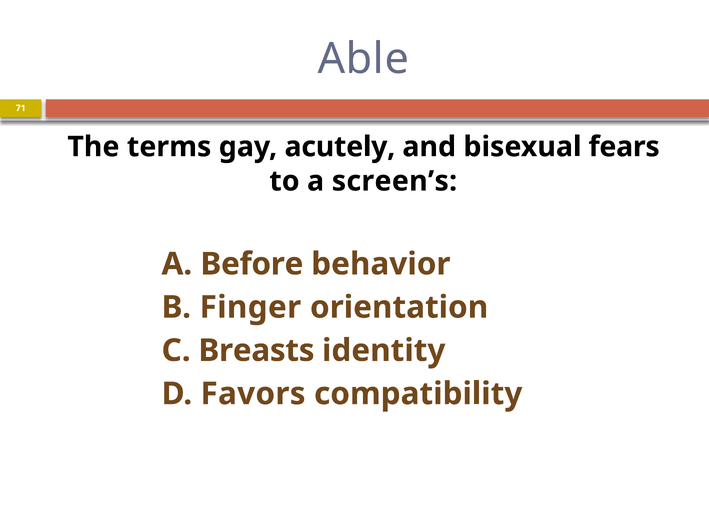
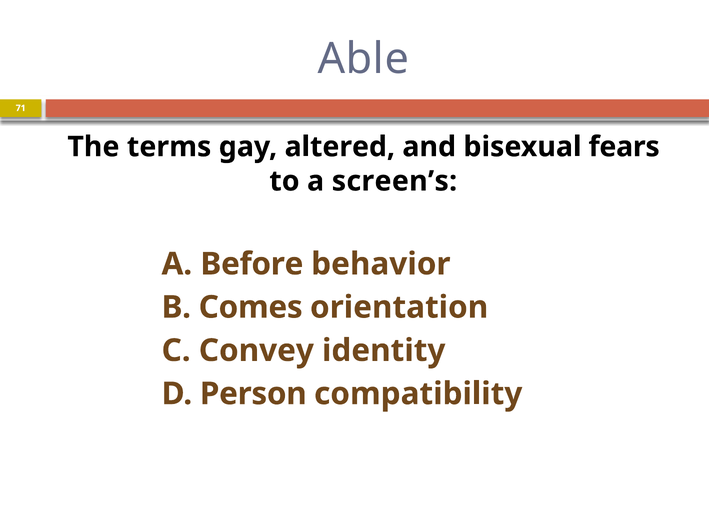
acutely: acutely -> altered (340, 147)
Finger: Finger -> Comes (251, 307)
Breasts: Breasts -> Convey (256, 350)
Favors: Favors -> Person (253, 394)
